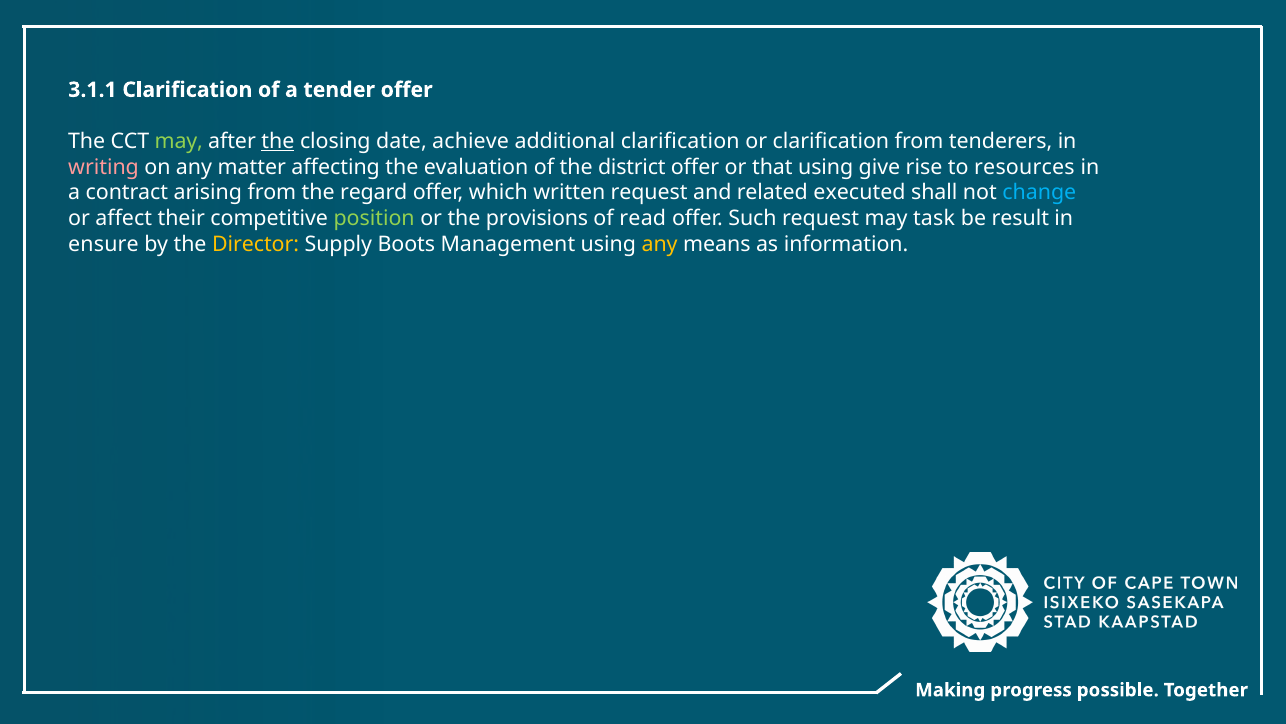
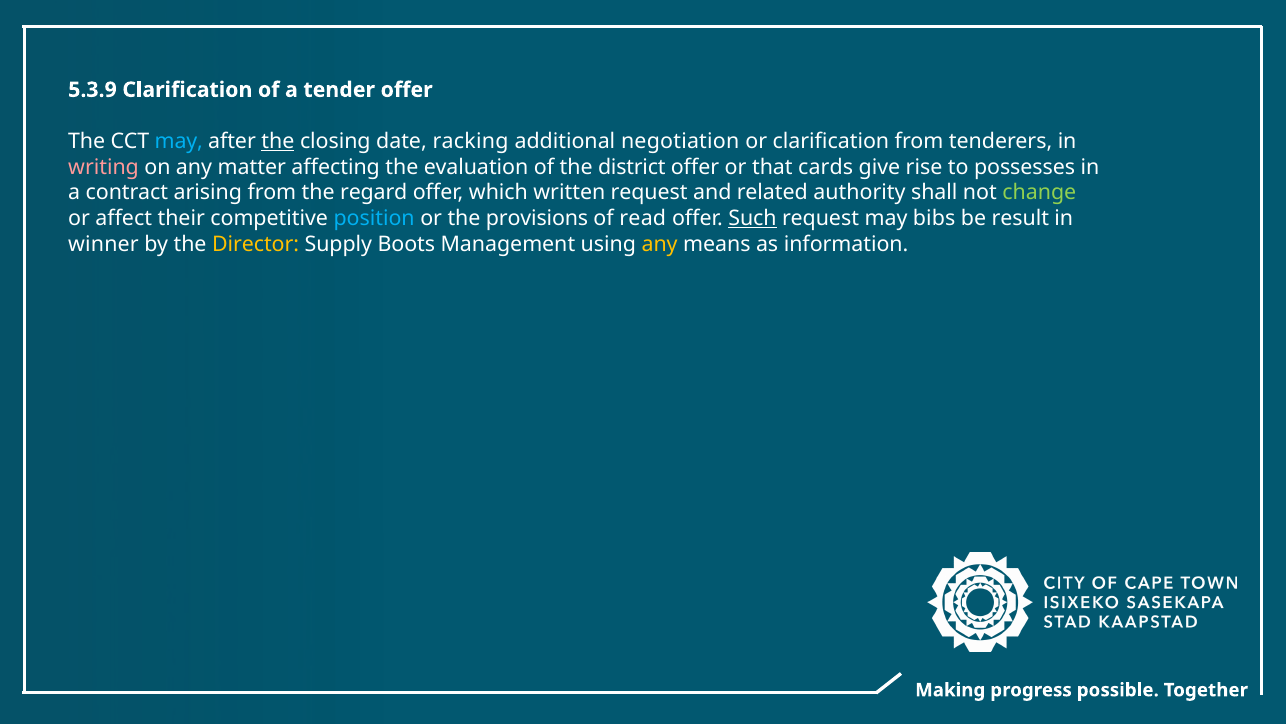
3.1.1: 3.1.1 -> 5.3.9 (92, 90)
may colour: light green -> light blue (179, 141)
achieve: achieve -> racking (471, 141)
additional clarification: clarification -> negotiation (680, 141)
that using: using -> cards (826, 167)
resources: resources -> possesses (1025, 167)
executed: executed -> authority (859, 193)
change colour: light blue -> light green (1039, 193)
position colour: light green -> light blue (374, 218)
Such underline: none -> present (752, 218)
task: task -> bibs (934, 218)
ensure: ensure -> winner (103, 244)
